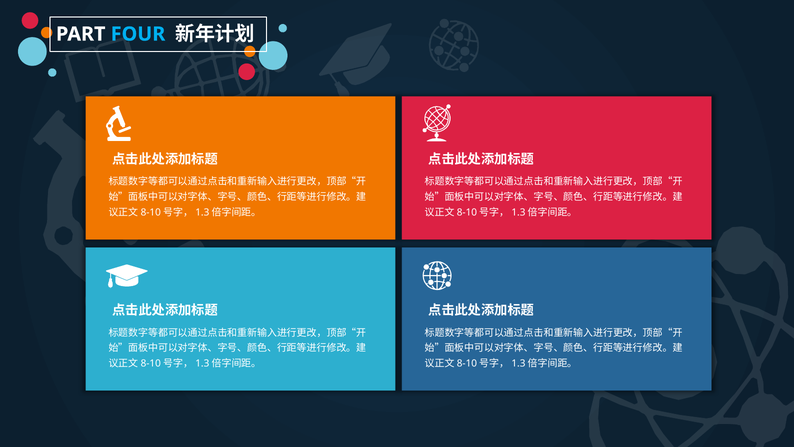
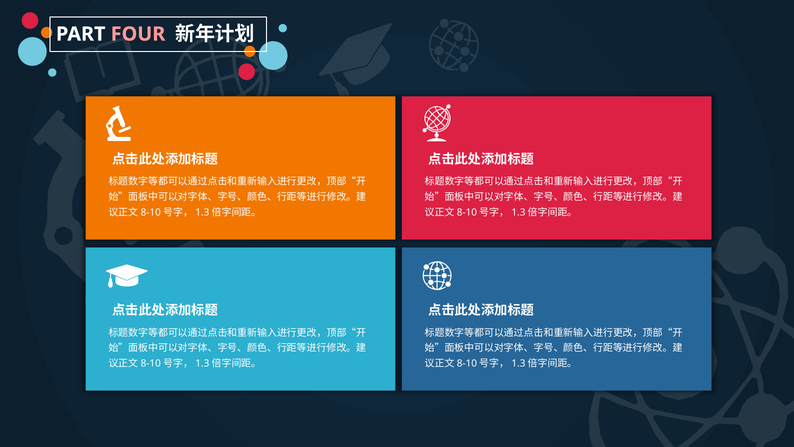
FOUR colour: light blue -> pink (138, 34)
